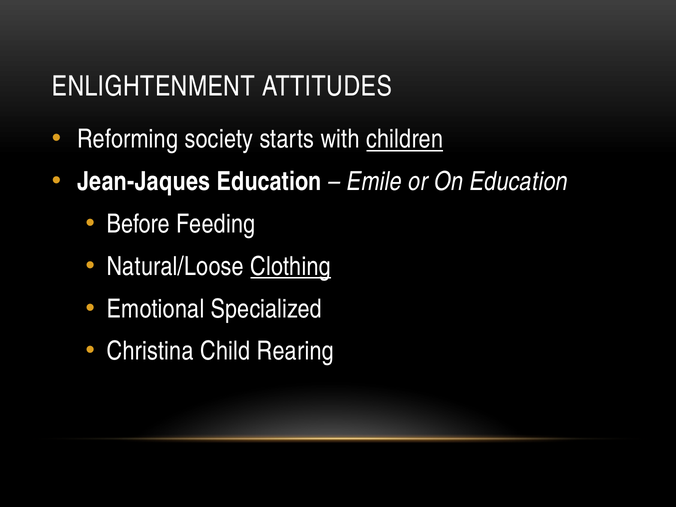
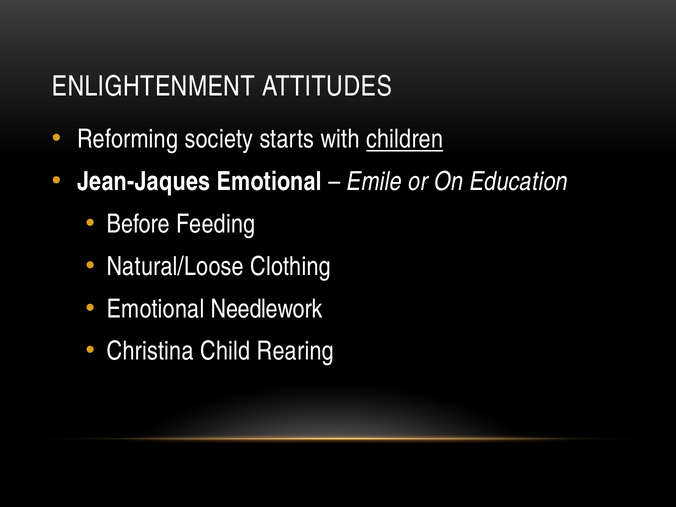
Jean-Jaques Education: Education -> Emotional (269, 182)
Clothing underline: present -> none (291, 266)
Specialized: Specialized -> Needlework (267, 309)
